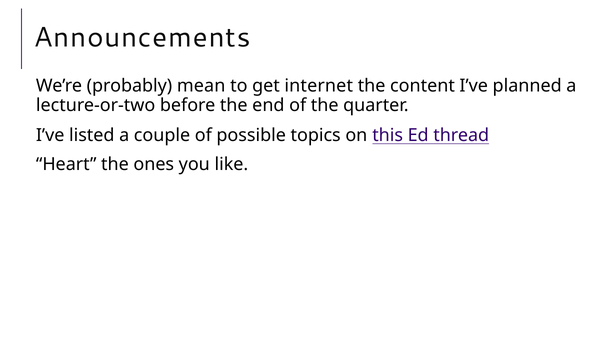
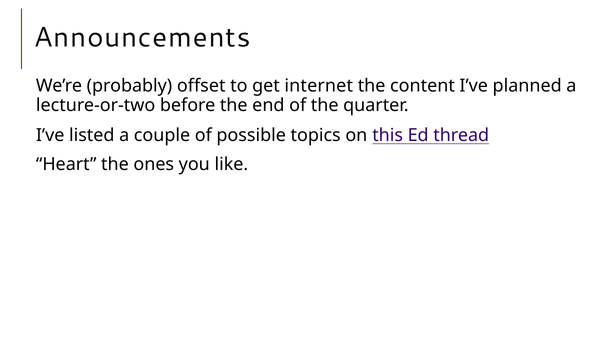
mean: mean -> offset (201, 86)
